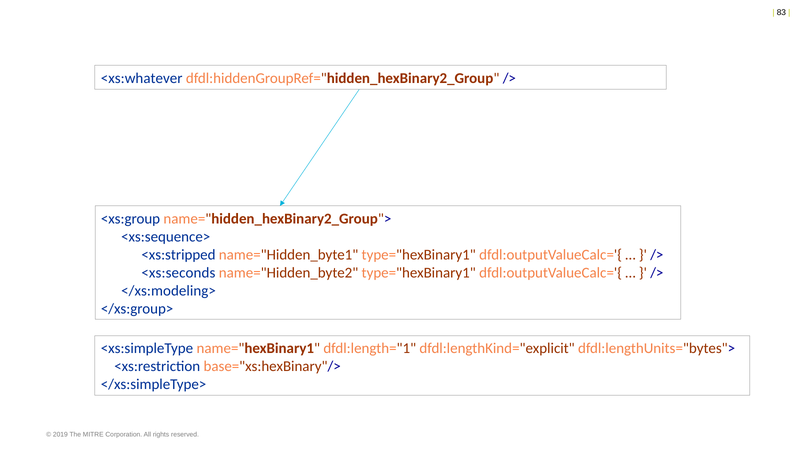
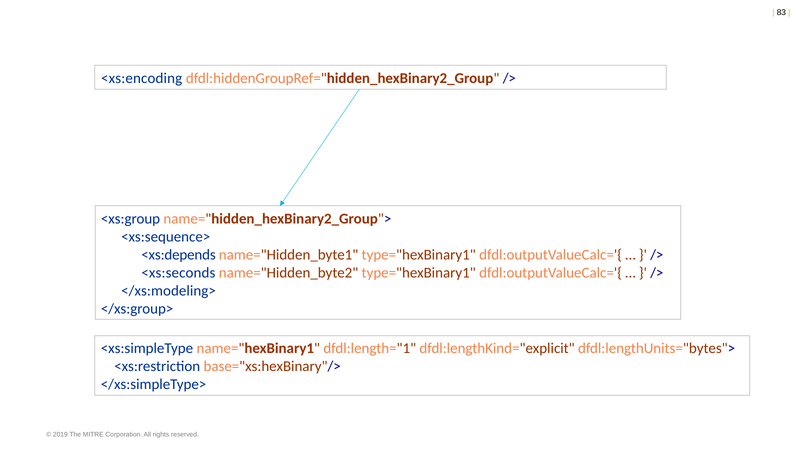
<xs:whatever: <xs:whatever -> <xs:encoding (142, 78)
<xs:stripped: <xs:stripped -> <xs:depends (179, 255)
